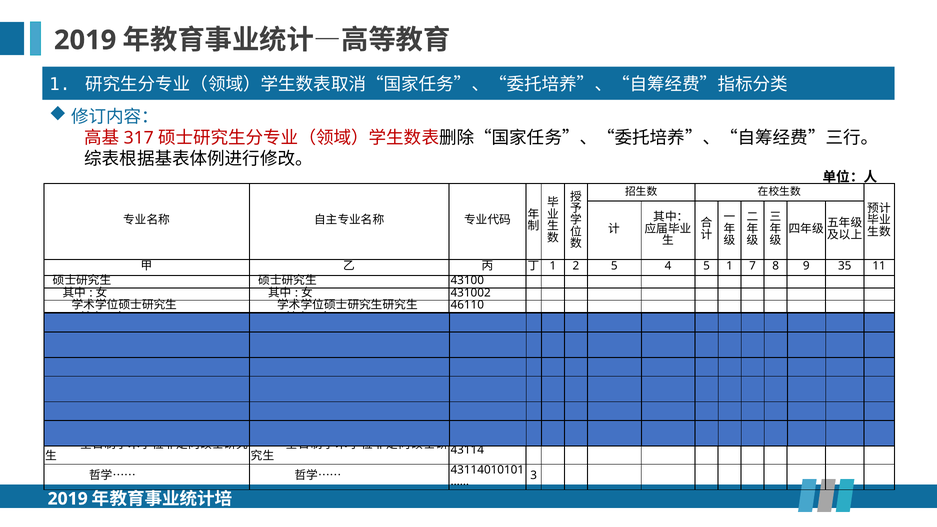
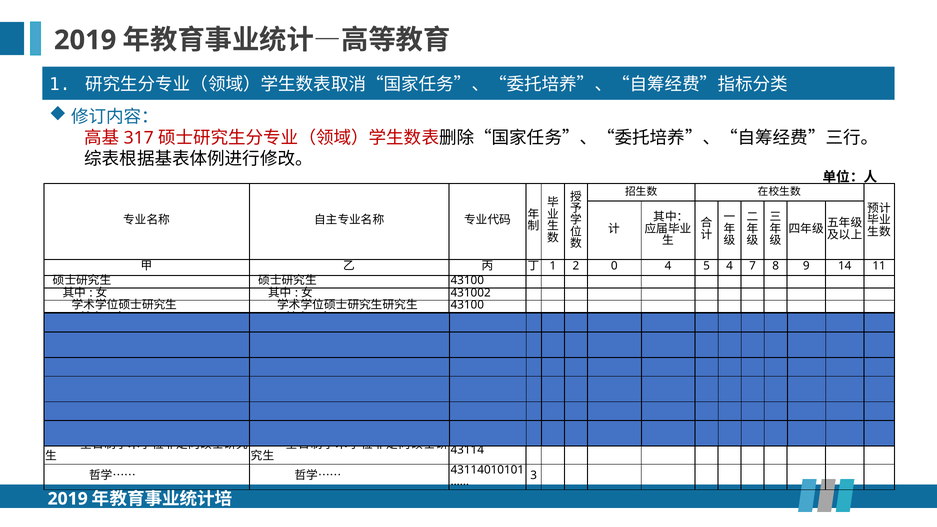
2 5: 5 -> 0 (614, 266)
5 1: 1 -> 4 (730, 266)
35: 35 -> 14 (845, 266)
46110: 46110 -> 43100 (467, 305)
